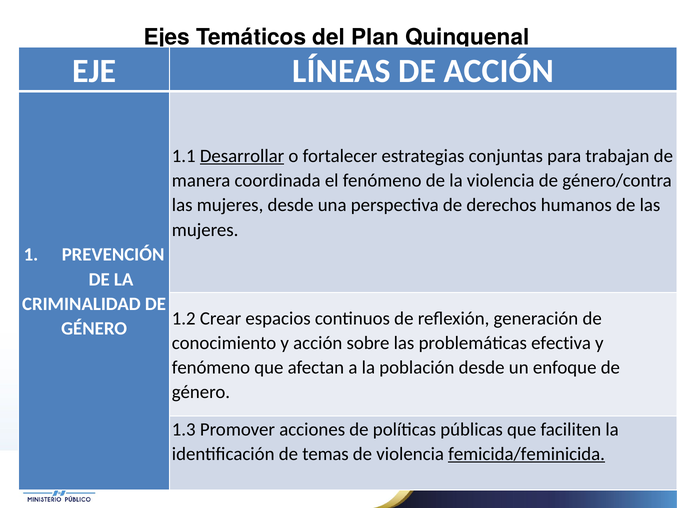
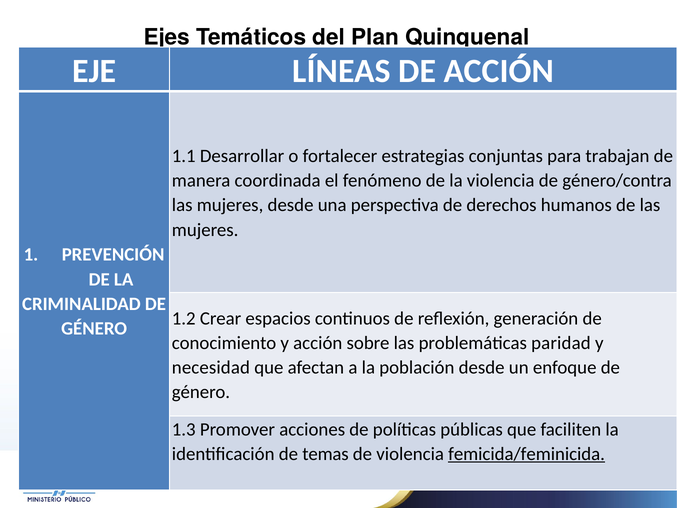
Desarrollar underline: present -> none (242, 156)
efectiva: efectiva -> paridad (561, 343)
fenómeno: fenómeno -> necesidad (211, 367)
